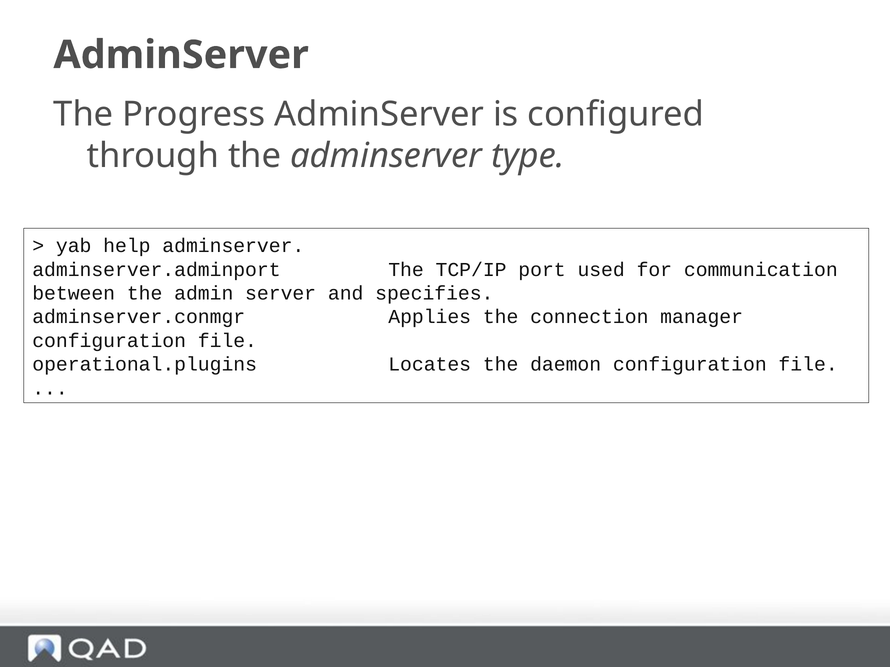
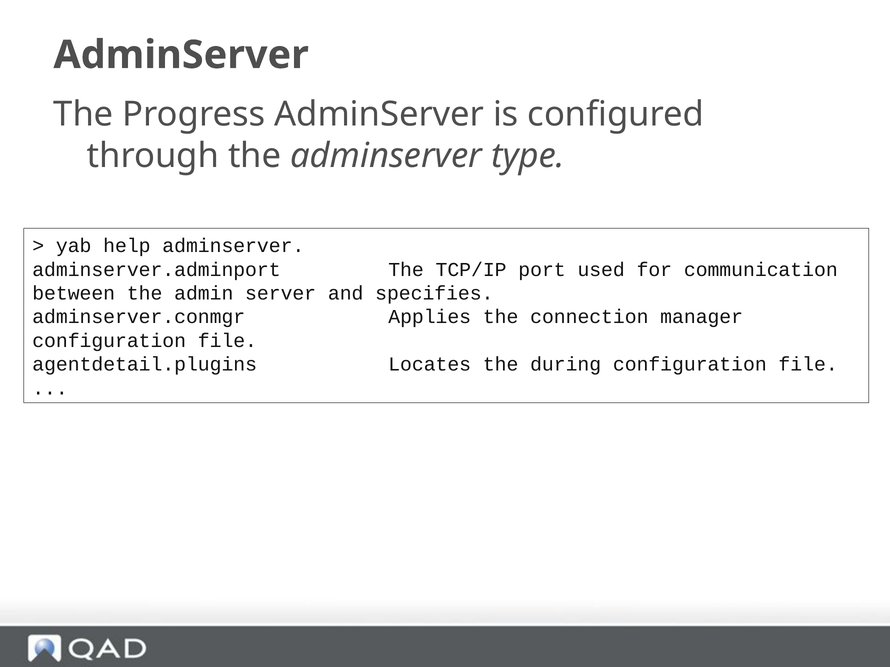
operational.plugins: operational.plugins -> agentdetail.plugins (145, 365)
daemon: daemon -> during (566, 365)
